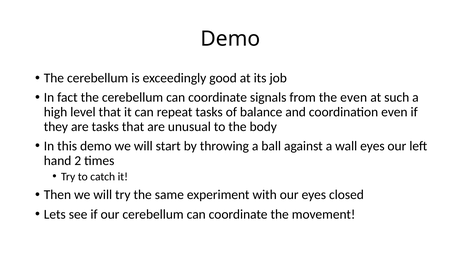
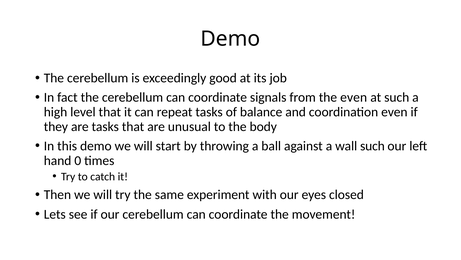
wall eyes: eyes -> such (372, 146)
2: 2 -> 0 (78, 160)
